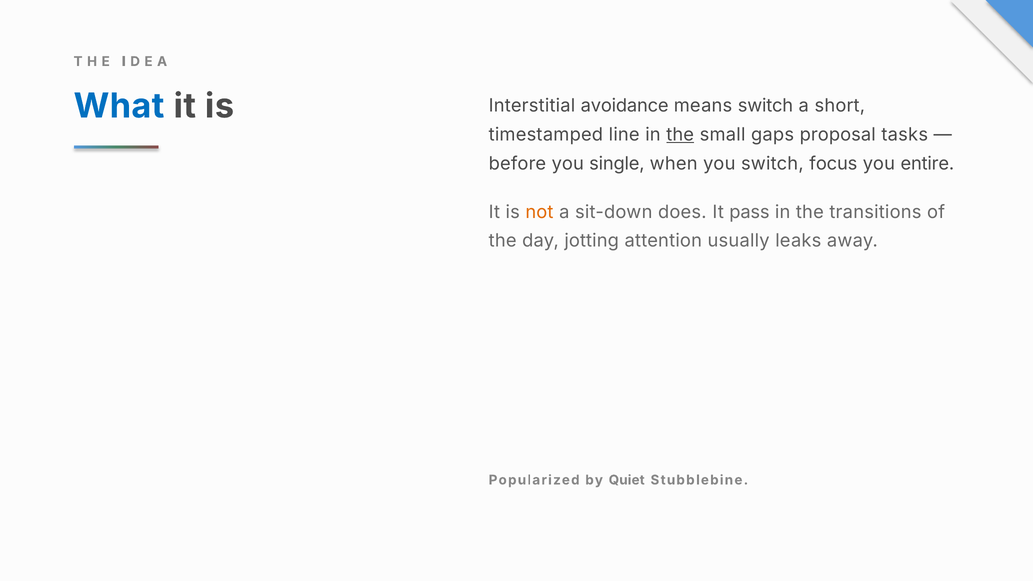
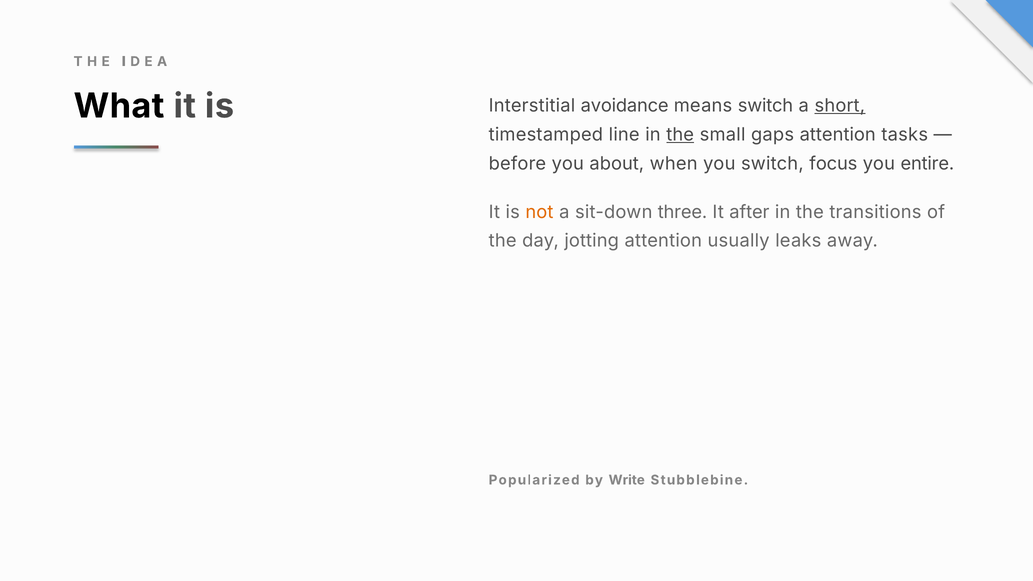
What colour: blue -> black (119, 106)
short underline: none -> present (840, 106)
gaps proposal: proposal -> attention (838, 135)
single: single -> about (617, 164)
does: does -> three (682, 212)
pass: pass -> after (749, 212)
Quiet: Quiet -> Write (627, 480)
